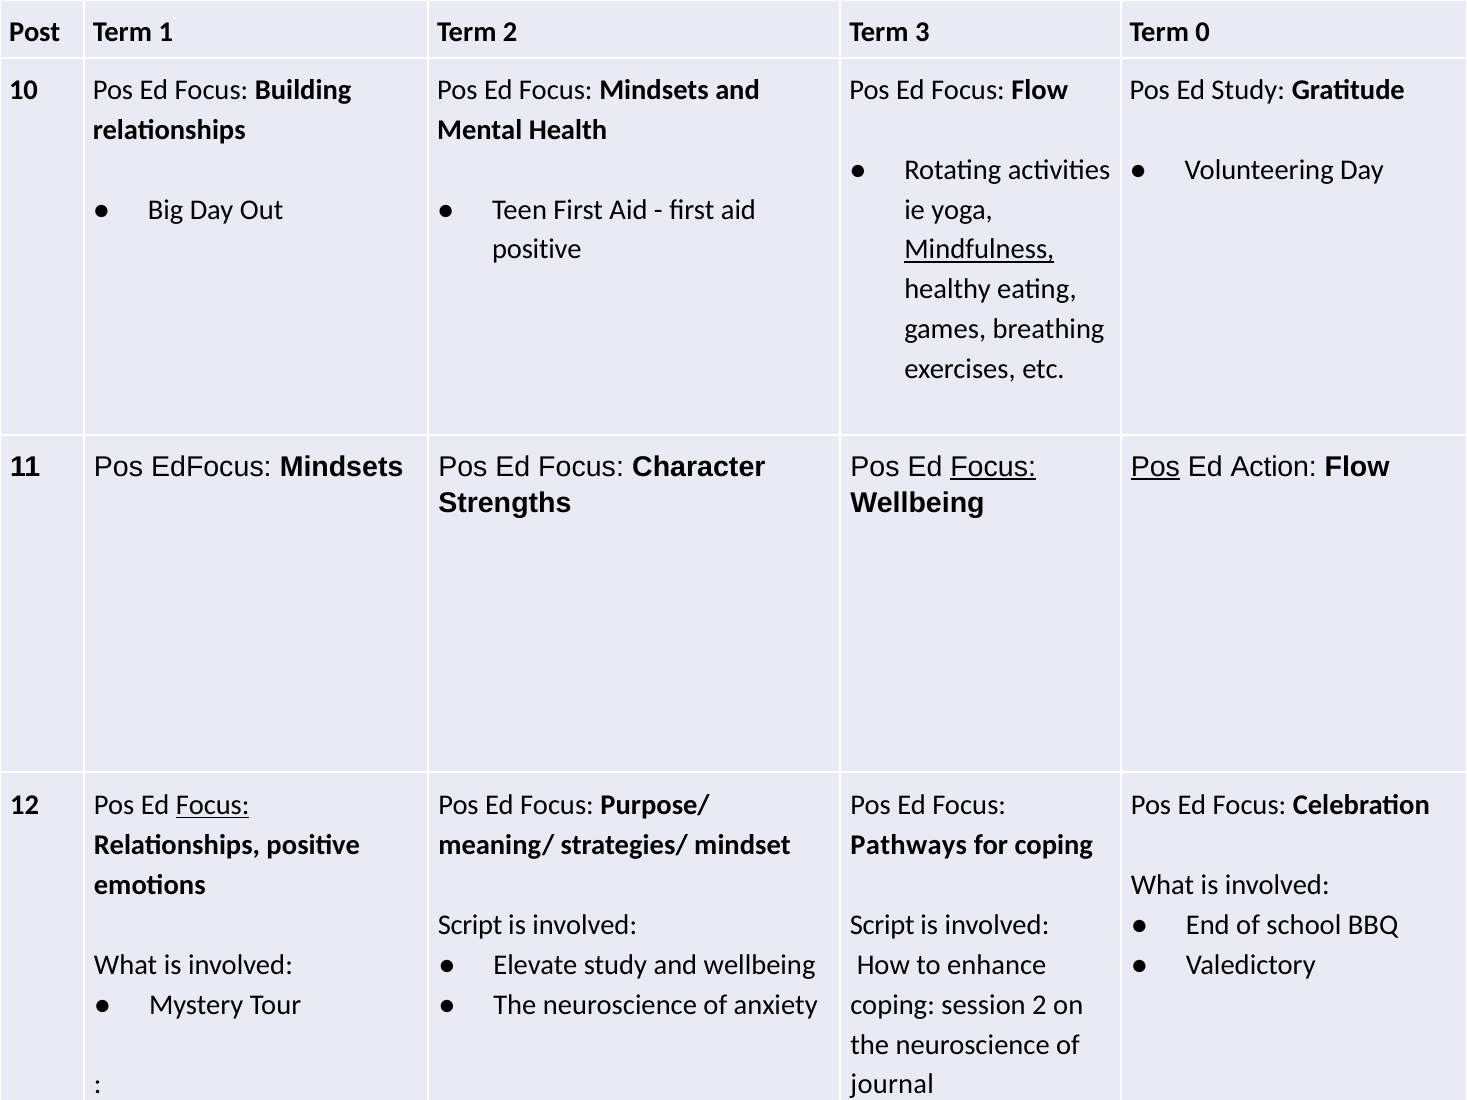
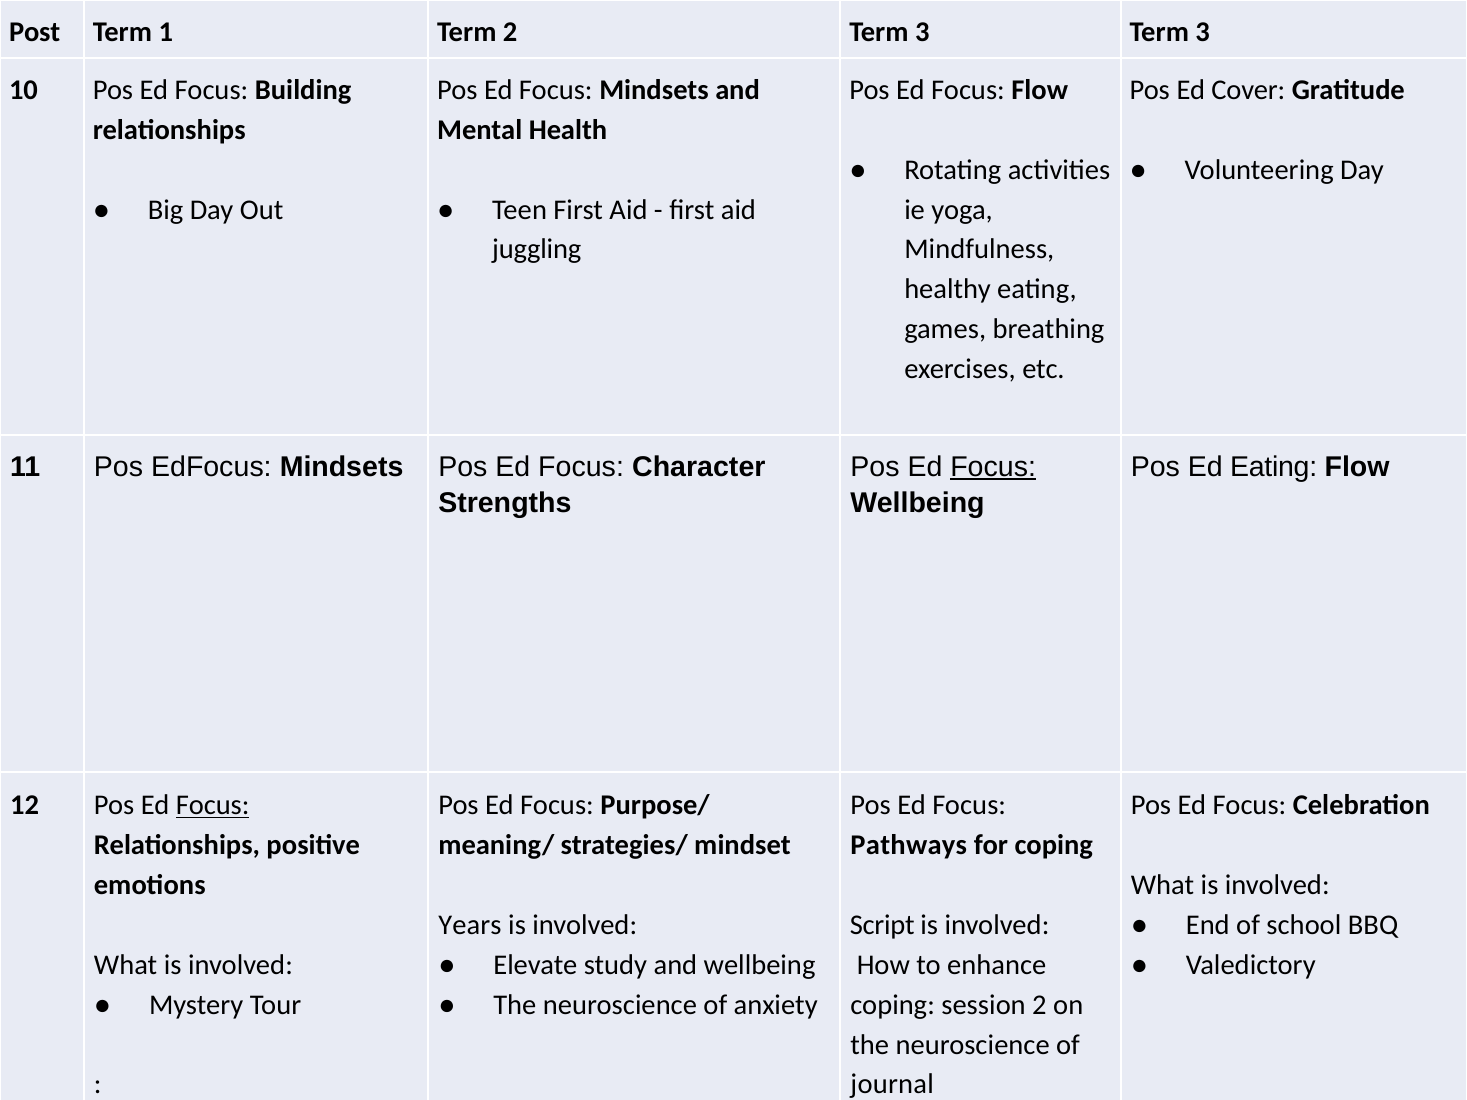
3 Term 0: 0 -> 3 (1203, 32)
Ed Study: Study -> Cover (1248, 90)
positive: positive -> juggling (537, 250)
Mindfulness underline: present -> none (979, 250)
Pos underline: present -> none (1155, 467)
Ed Action: Action -> Eating (1274, 467)
Script: Script -> Years (470, 925)
